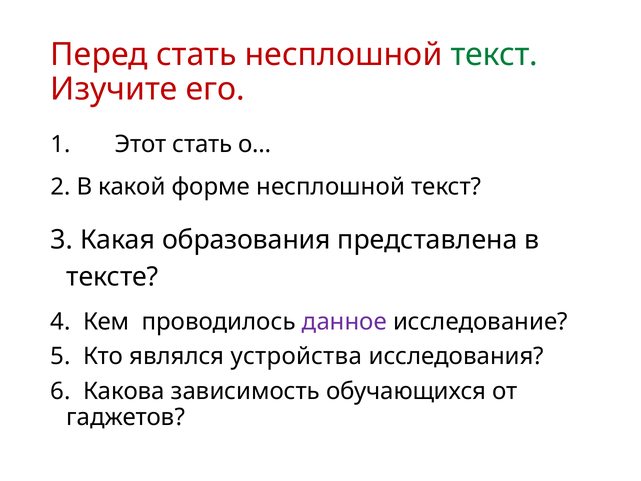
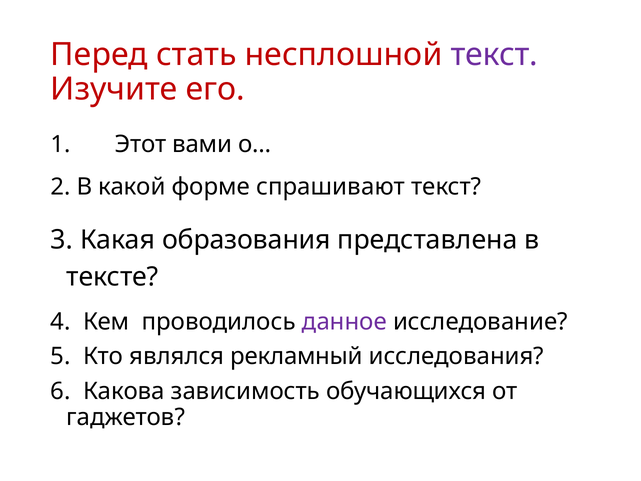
текст colour: green -> purple (494, 55)
Этот стать: стать -> вами (202, 144)
форме несплошной: несплошной -> спрашивают (331, 187)
устройства: устройства -> рекламный (297, 356)
